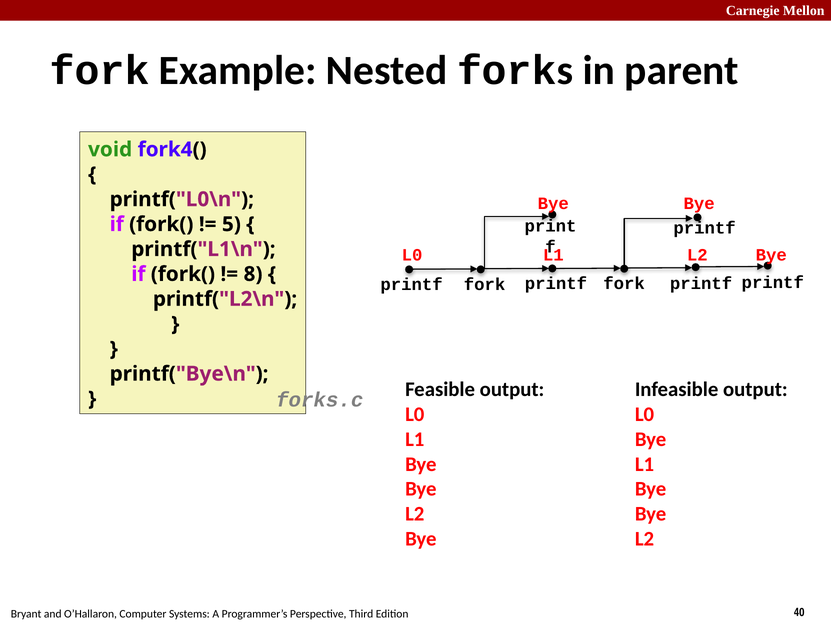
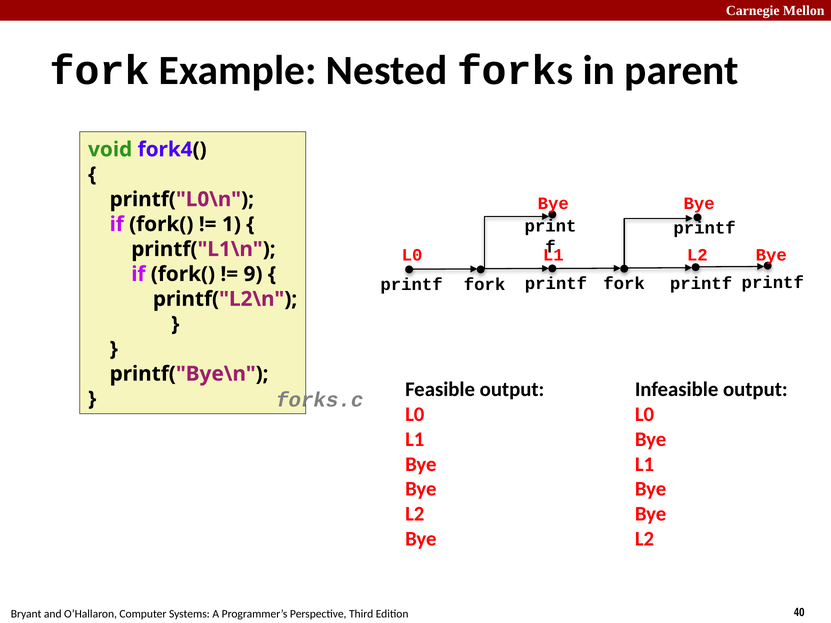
5: 5 -> 1 (231, 224)
8: 8 -> 9 (253, 274)
